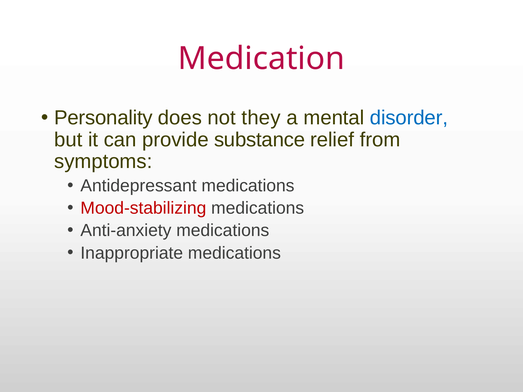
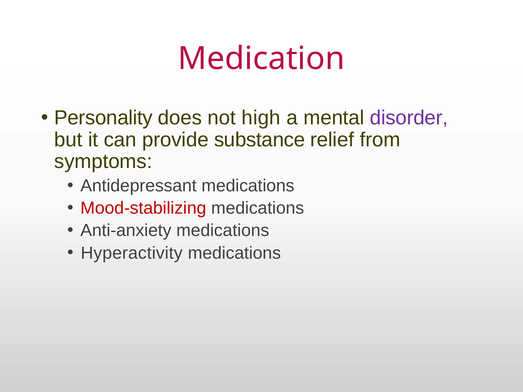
they: they -> high (261, 118)
disorder colour: blue -> purple (409, 118)
Inappropriate: Inappropriate -> Hyperactivity (132, 253)
